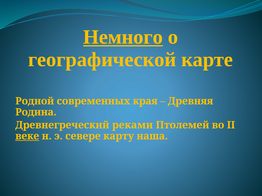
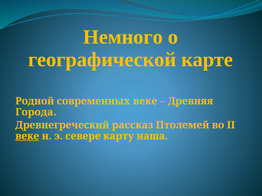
Немного underline: present -> none (123, 37)
современных края: края -> веке (145, 101)
Родина: Родина -> Города (36, 112)
реками: реками -> рассказ (133, 125)
